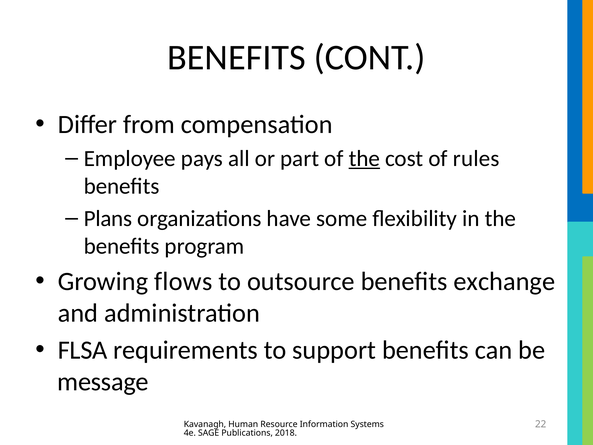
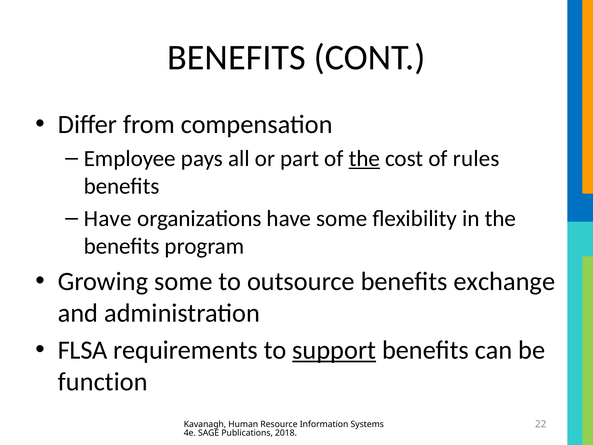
Plans: Plans -> Have (108, 218)
Growing flows: flows -> some (183, 281)
support underline: none -> present (334, 350)
message: message -> function (103, 381)
